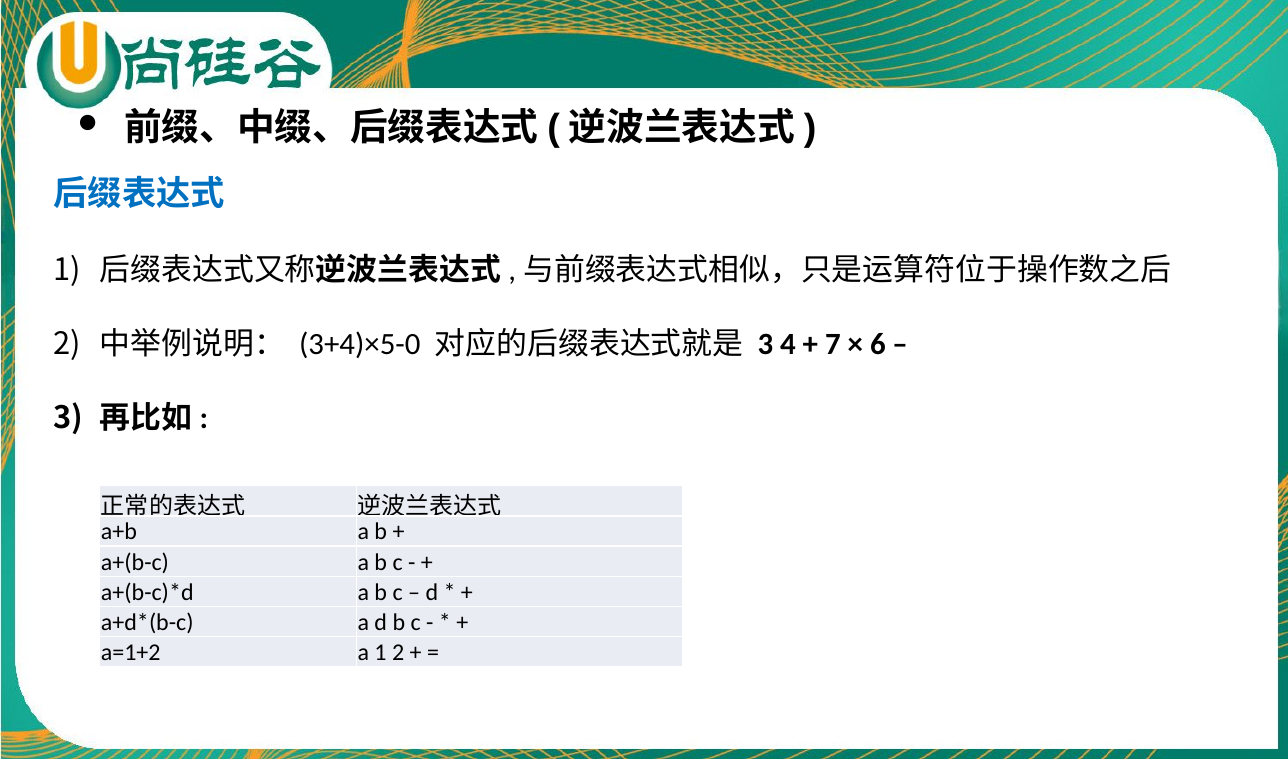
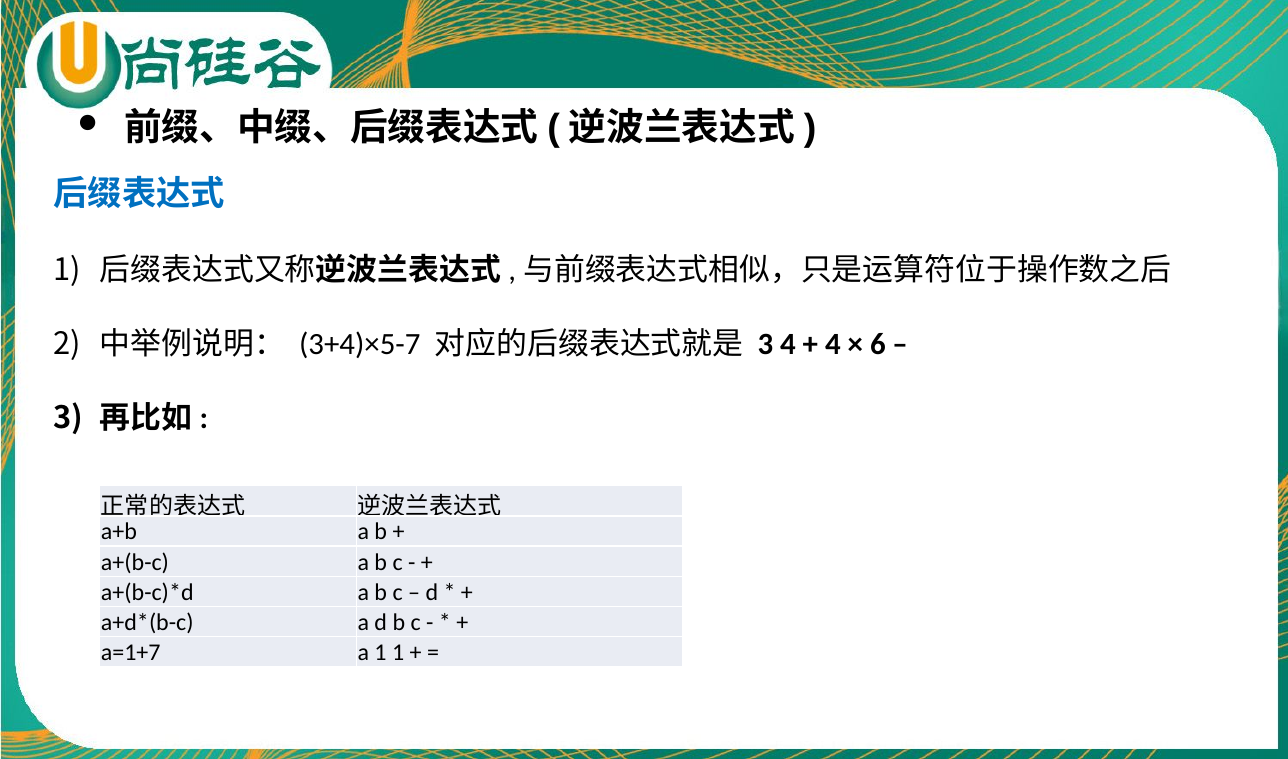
3+4)×5-0: 3+4)×5-0 -> 3+4)×5-7 (360, 344)
7: 7 -> 4 (833, 344)
a=1+2: a=1+2 -> a=1+7 (131, 652)
1 2: 2 -> 1 (398, 652)
